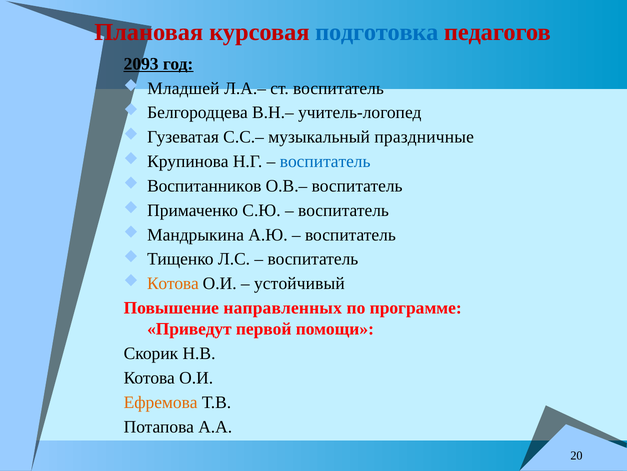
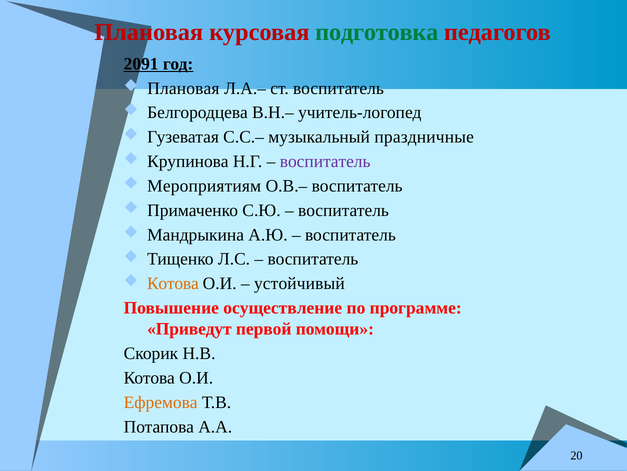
подготовка colour: blue -> green (377, 32)
2093: 2093 -> 2091 (141, 64)
Младшей: Младшей -> Плановая (183, 88)
воспитатель colour: blue -> purple (325, 161)
Воспитанников: Воспитанников -> Мероприятиям (204, 186)
направленных: направленных -> осуществление (283, 308)
